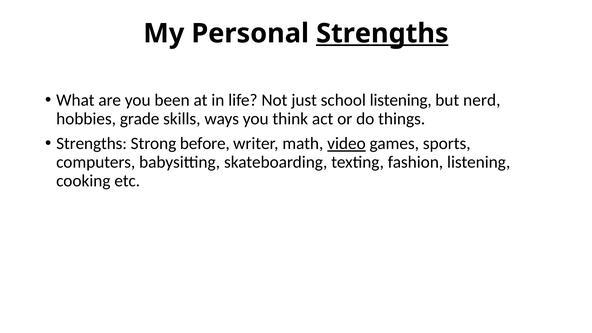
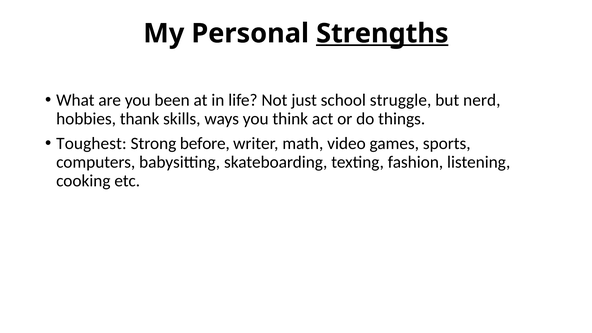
school listening: listening -> struggle (401, 100)
grade: grade -> thank (140, 119)
Strengths: Strengths -> Toughest (91, 144)
video underline: present -> none (346, 144)
